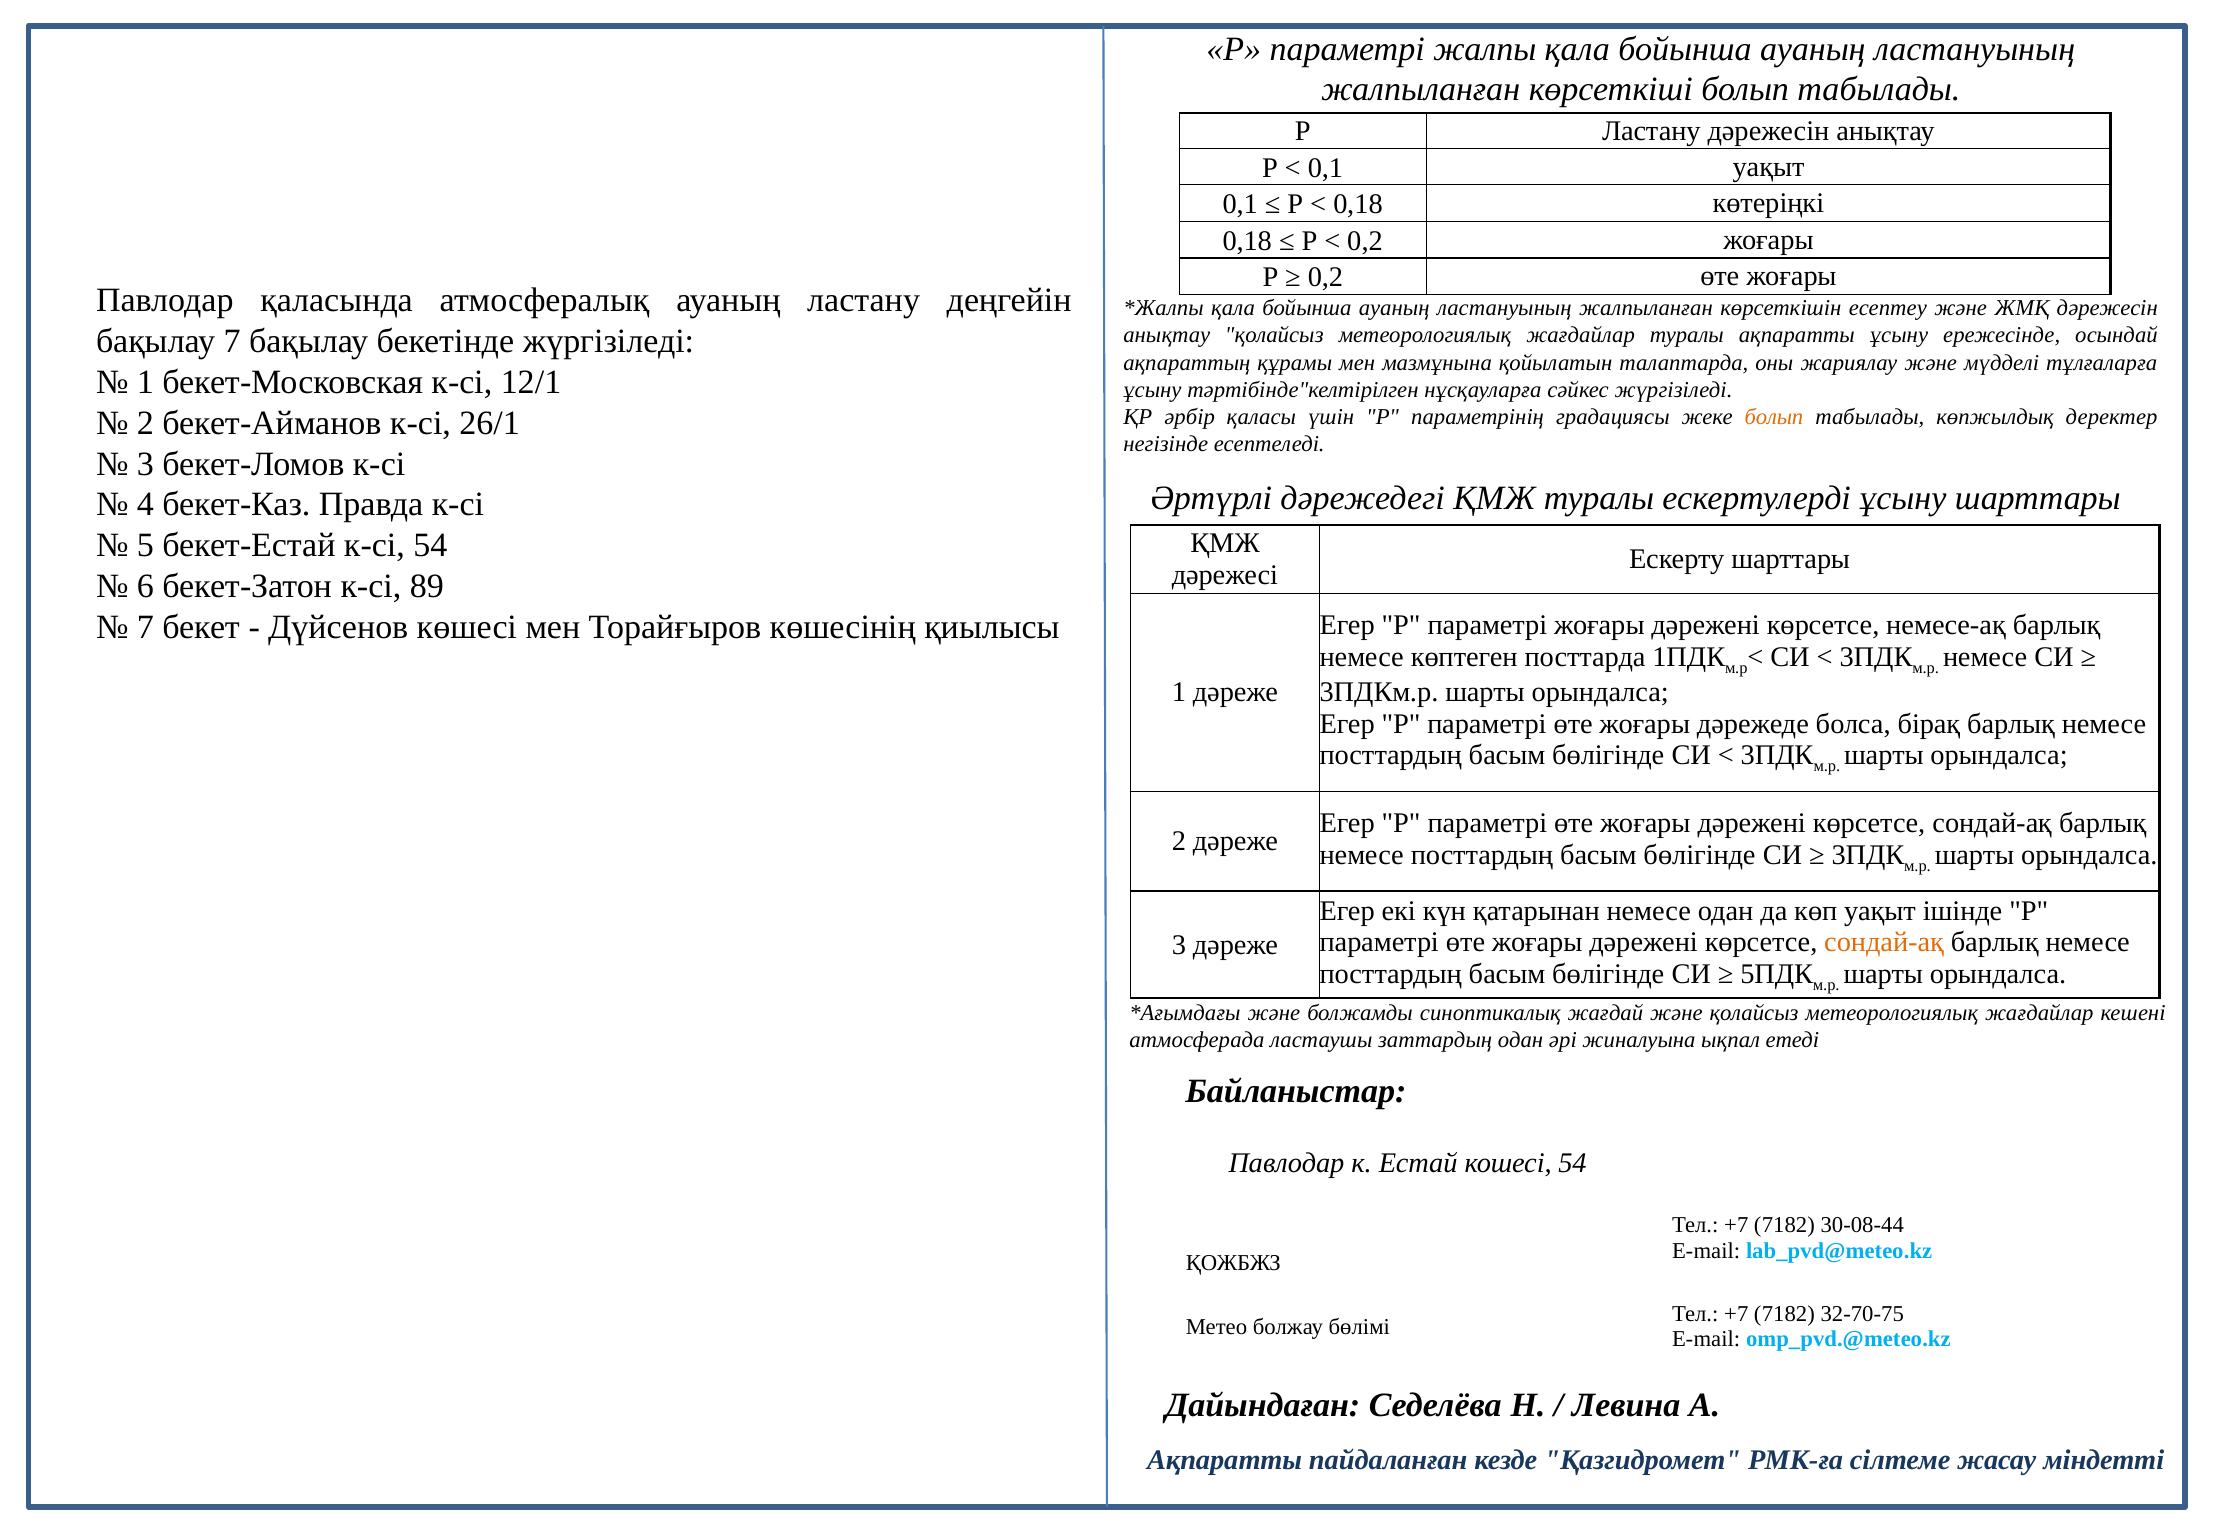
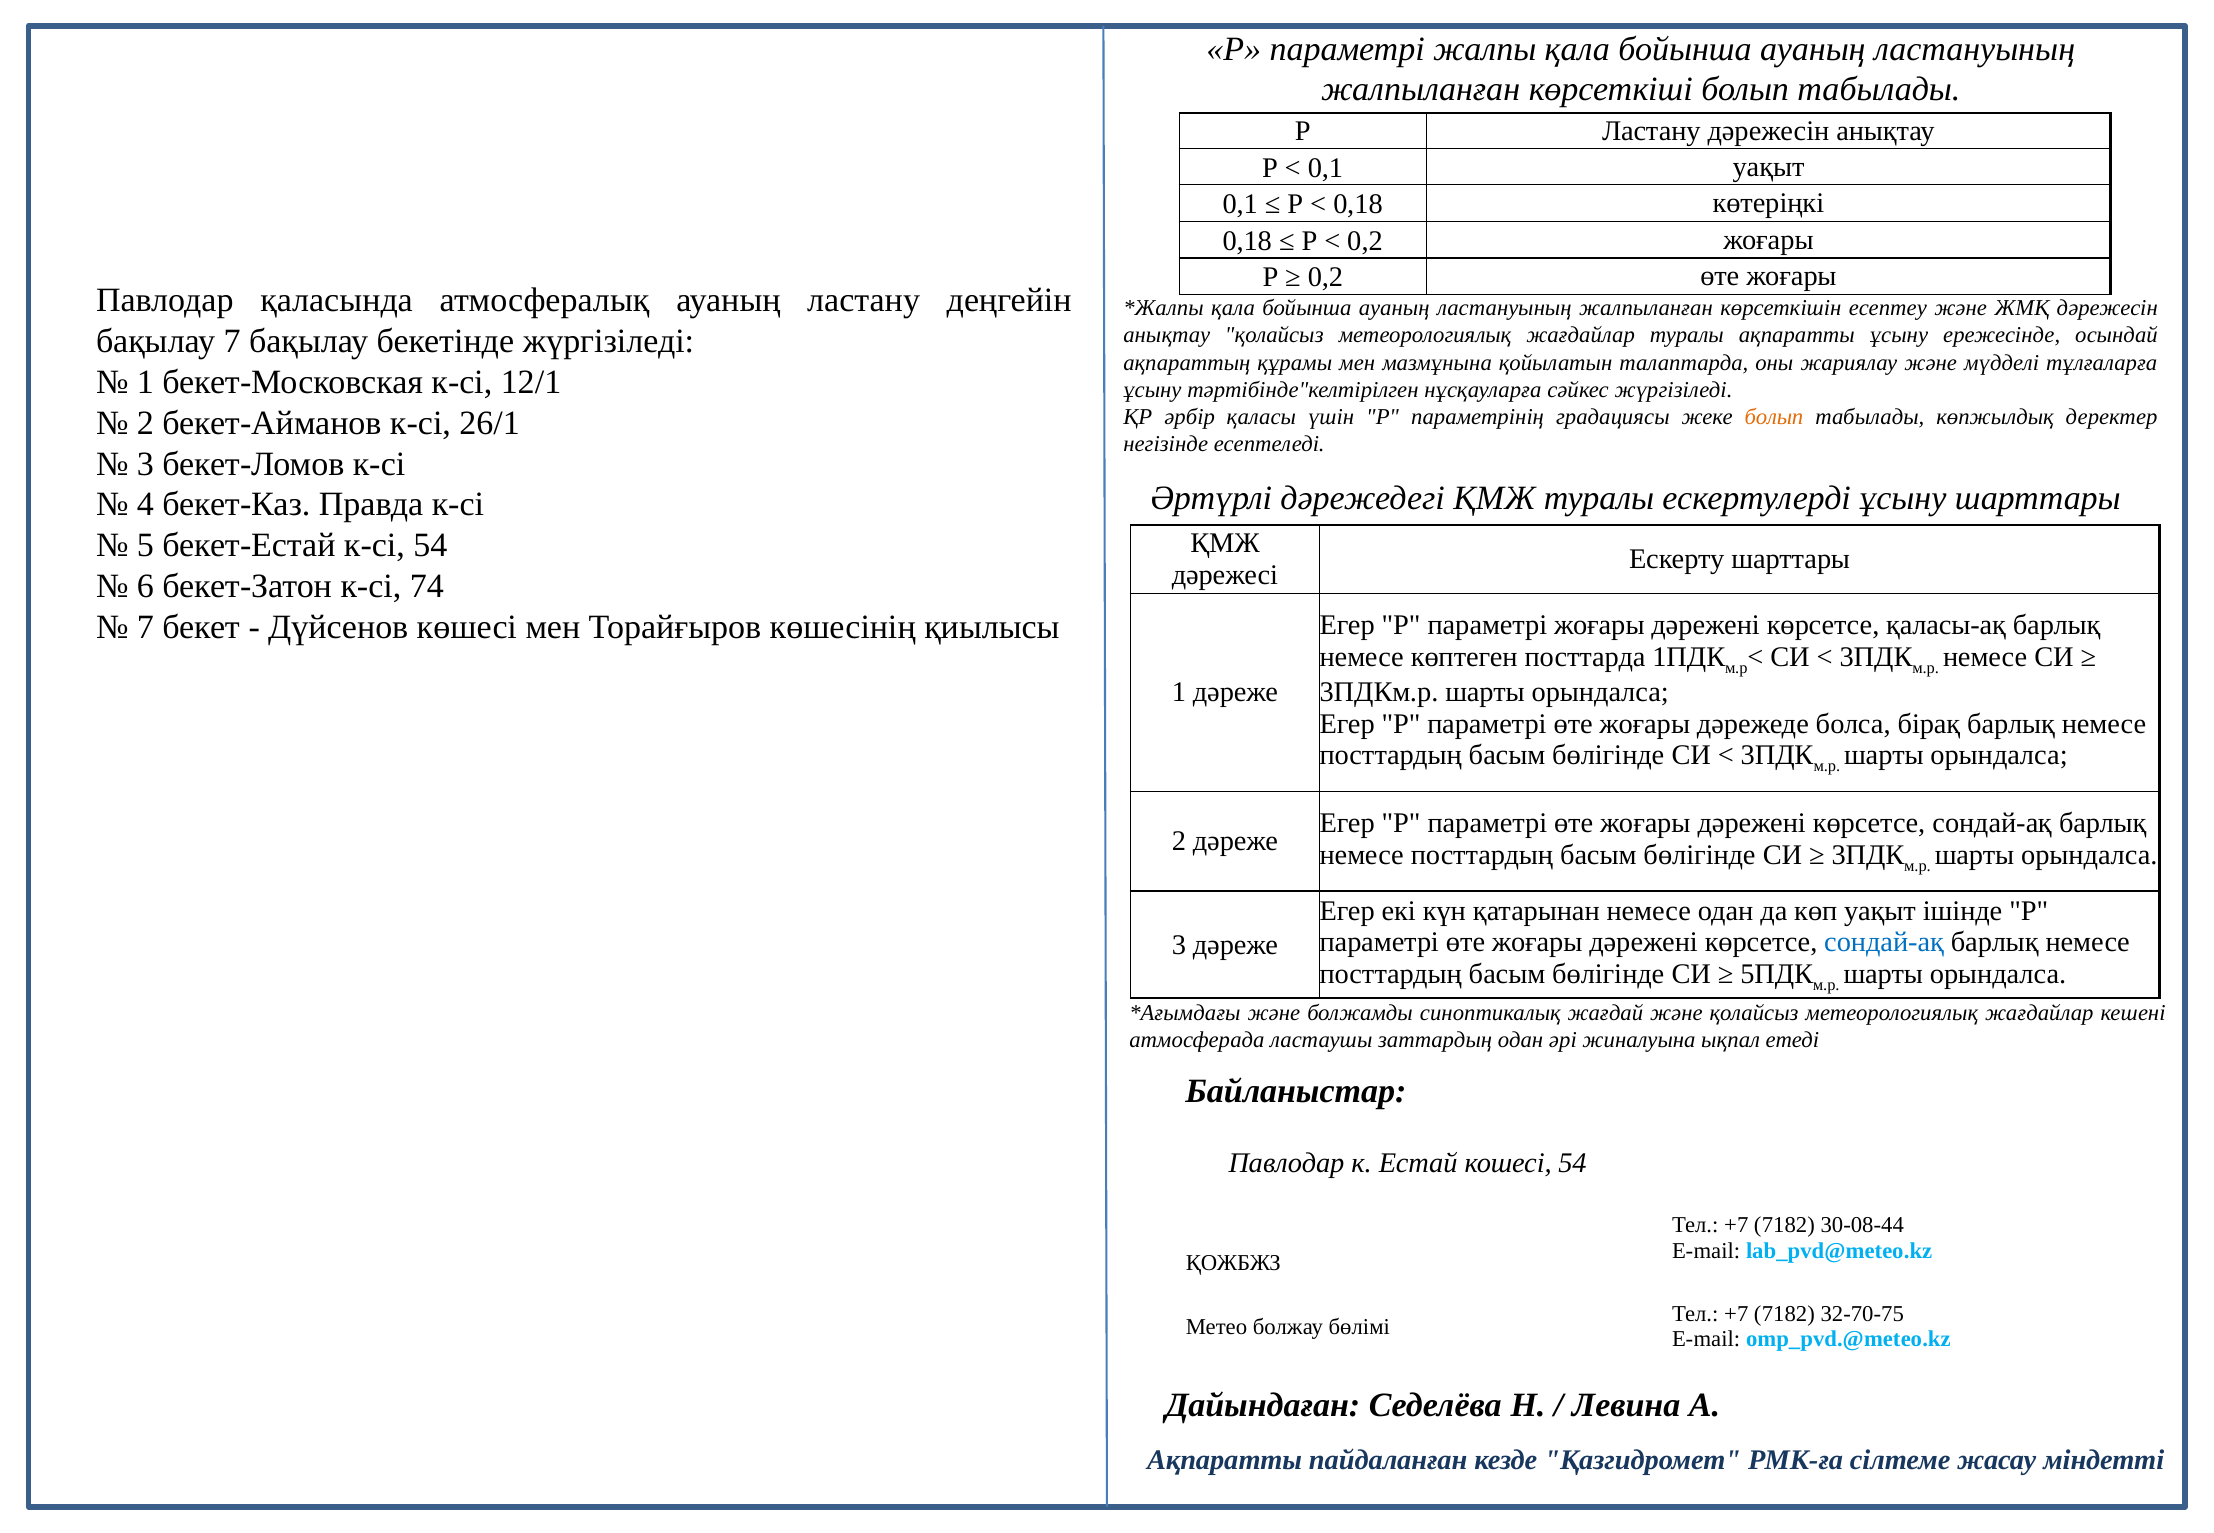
89: 89 -> 74 (427, 586)
немесе-ақ: немесе-ақ -> қаласы-ақ (1946, 625)
сондай-ақ colour: orange -> blue (1884, 942)
